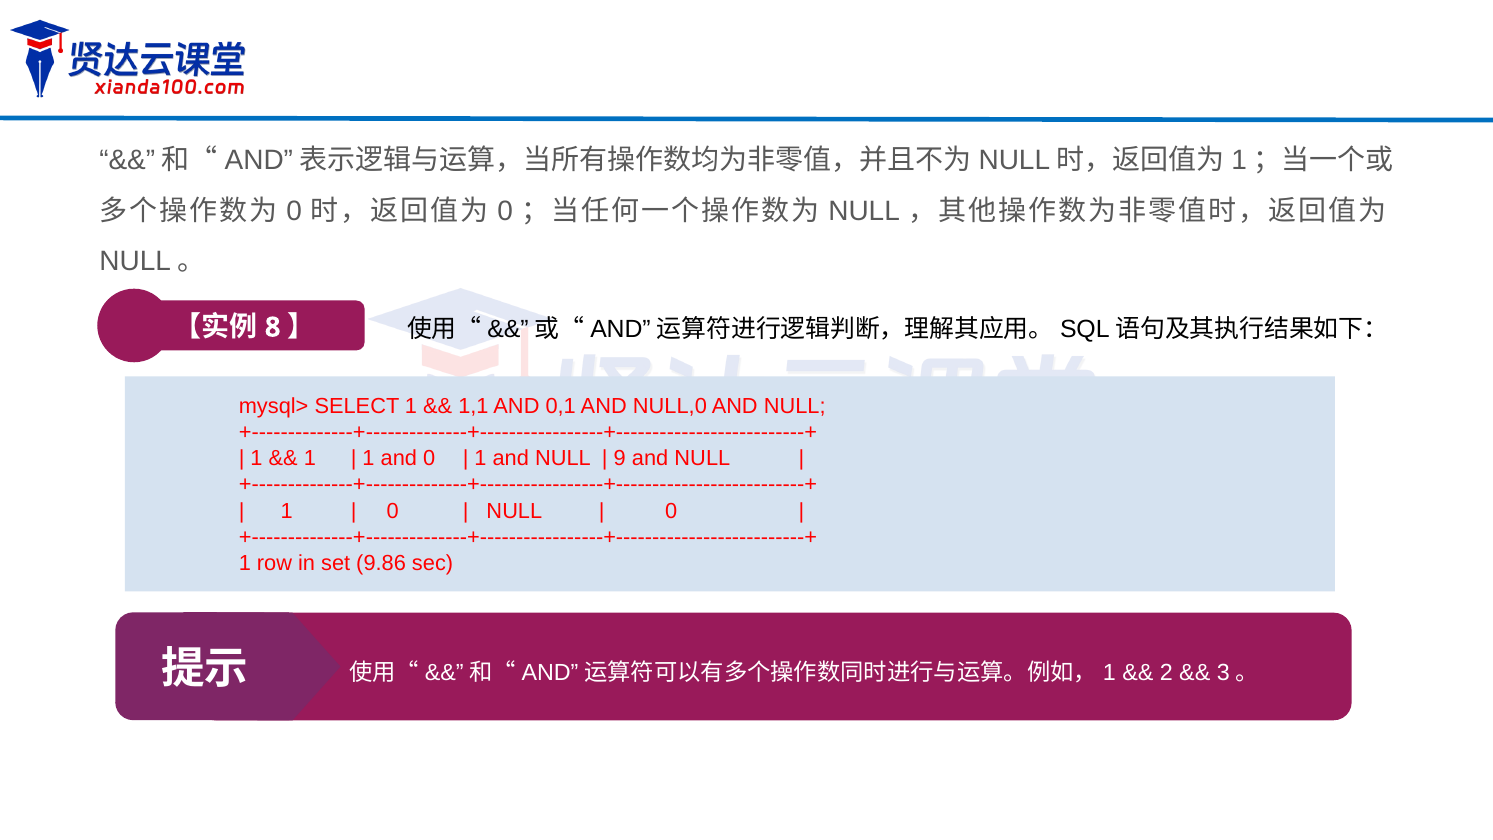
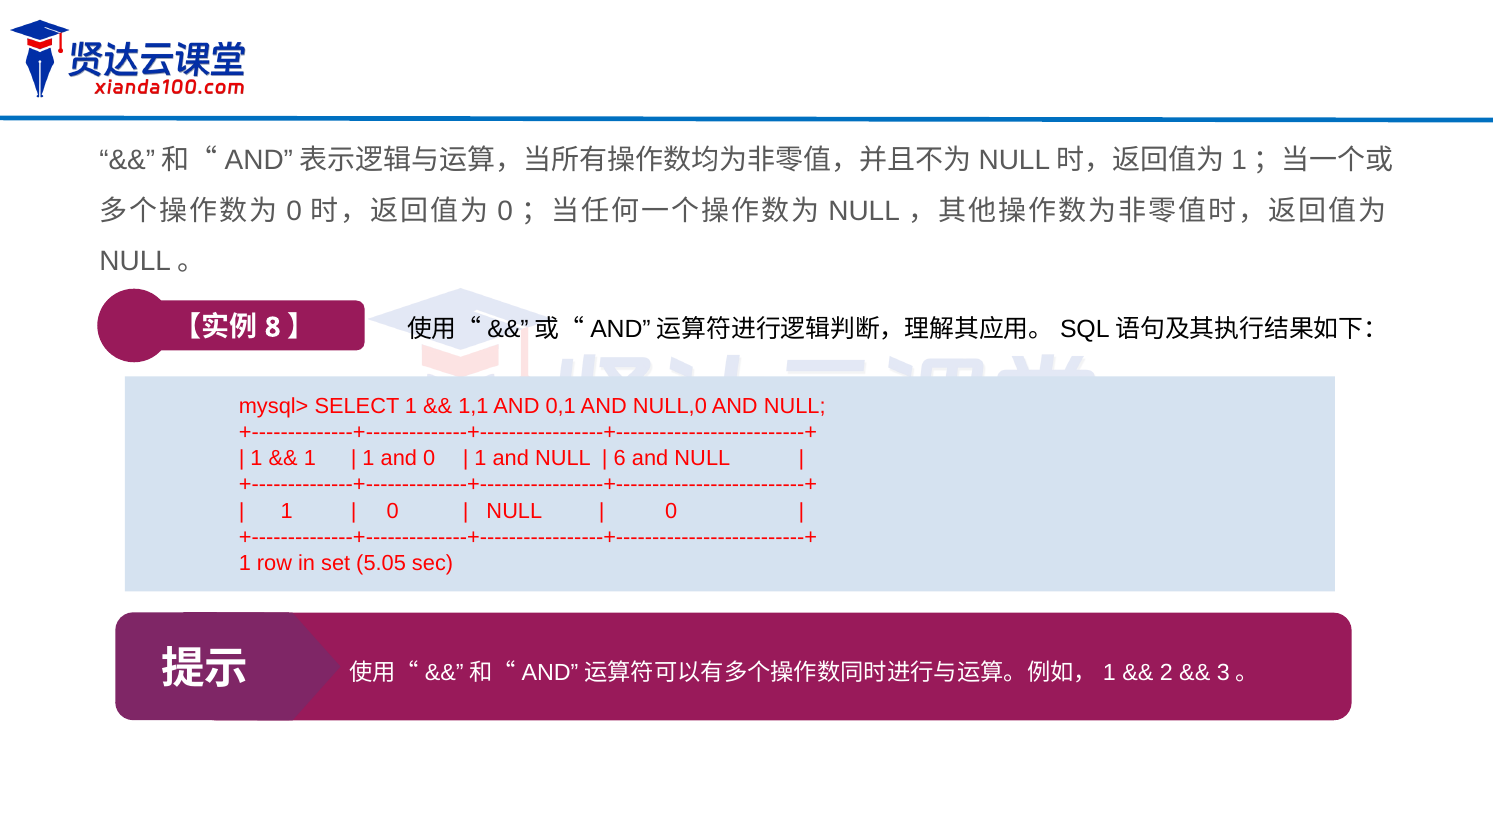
9: 9 -> 6 (620, 458)
9.86: 9.86 -> 5.05 (381, 563)
